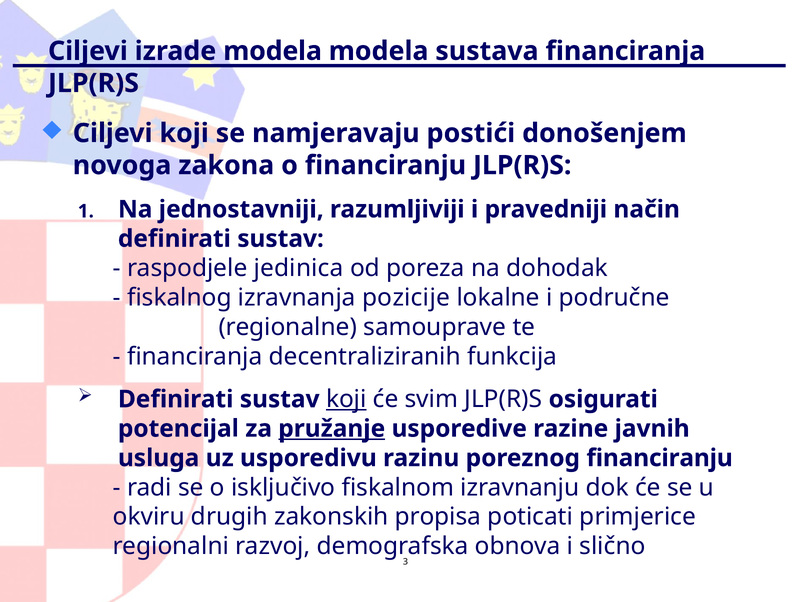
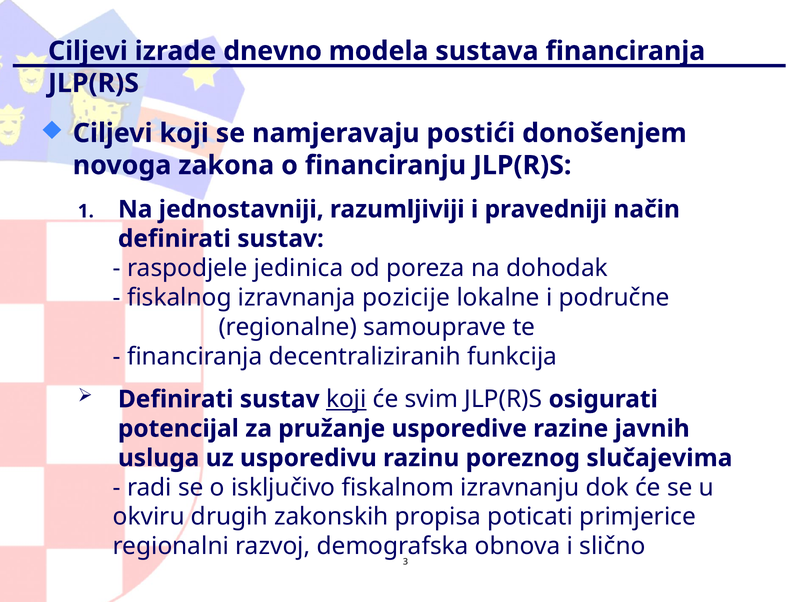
izrade modela: modela -> dnevno (273, 51)
pružanje underline: present -> none (332, 429)
poreznog financiranju: financiranju -> slučajevima (659, 458)
